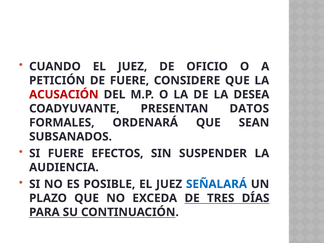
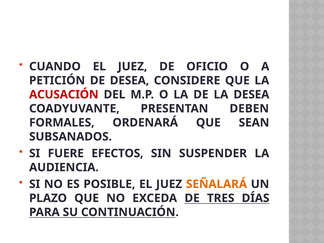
DE FUERE: FUERE -> DESEA (129, 80)
DATOS: DATOS -> DEBEN (249, 109)
SEÑALARÁ colour: blue -> orange (216, 184)
